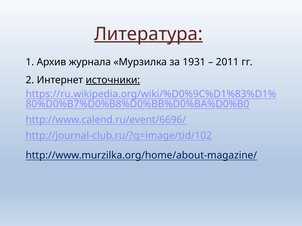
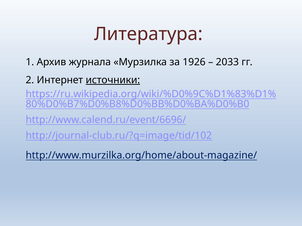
Литература underline: present -> none (148, 34)
1931: 1931 -> 1926 (194, 62)
2011: 2011 -> 2033 (227, 62)
